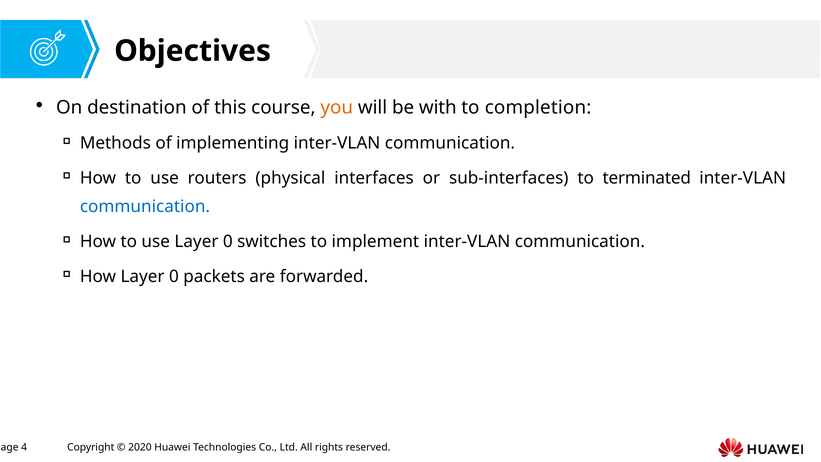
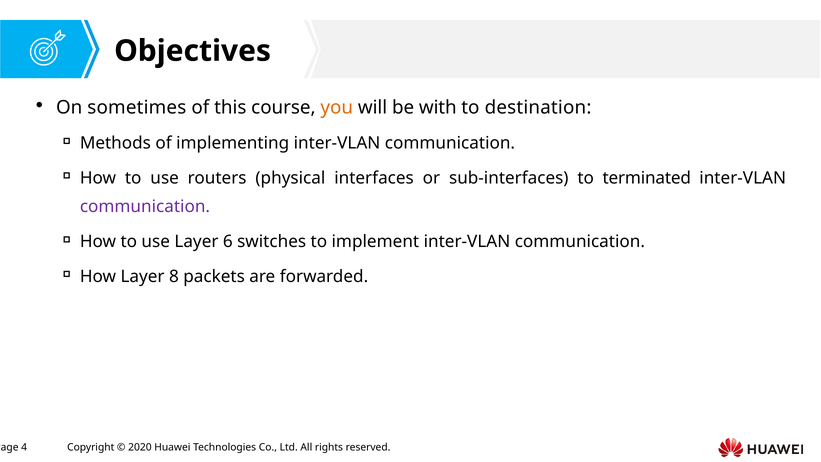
destination: destination -> sometimes (137, 107)
completion: completion -> destination (538, 107)
communication colour: blue -> purple (145, 207)
use Layer 0: 0 -> 6 (228, 242)
How Layer 0: 0 -> 8 (174, 277)
